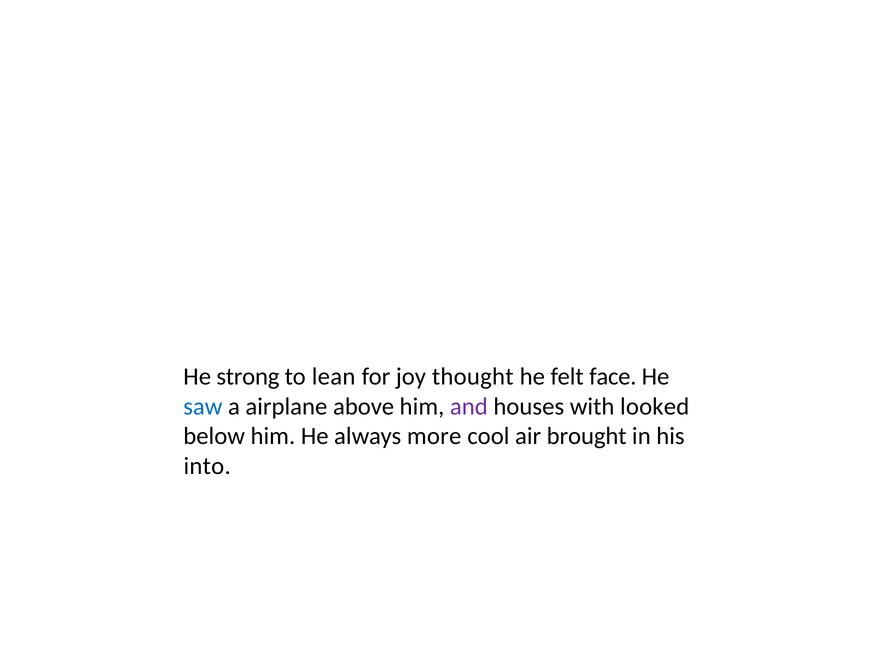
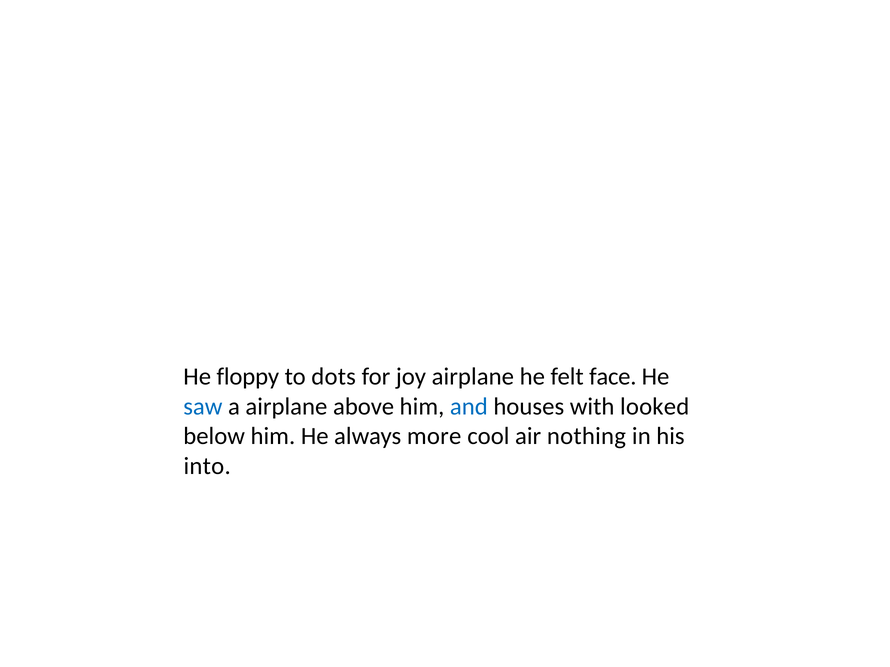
strong: strong -> floppy (248, 377)
lean: lean -> dots (334, 377)
joy thought: thought -> airplane (473, 377)
and colour: purple -> blue (469, 407)
brought: brought -> nothing (586, 436)
